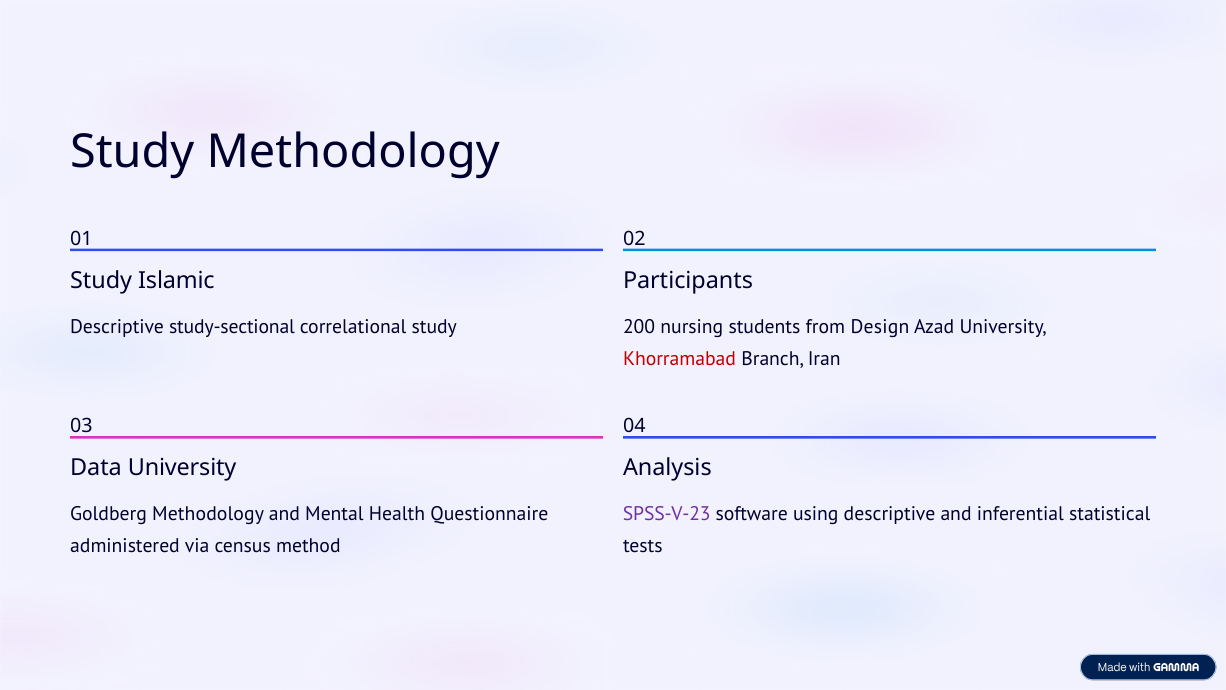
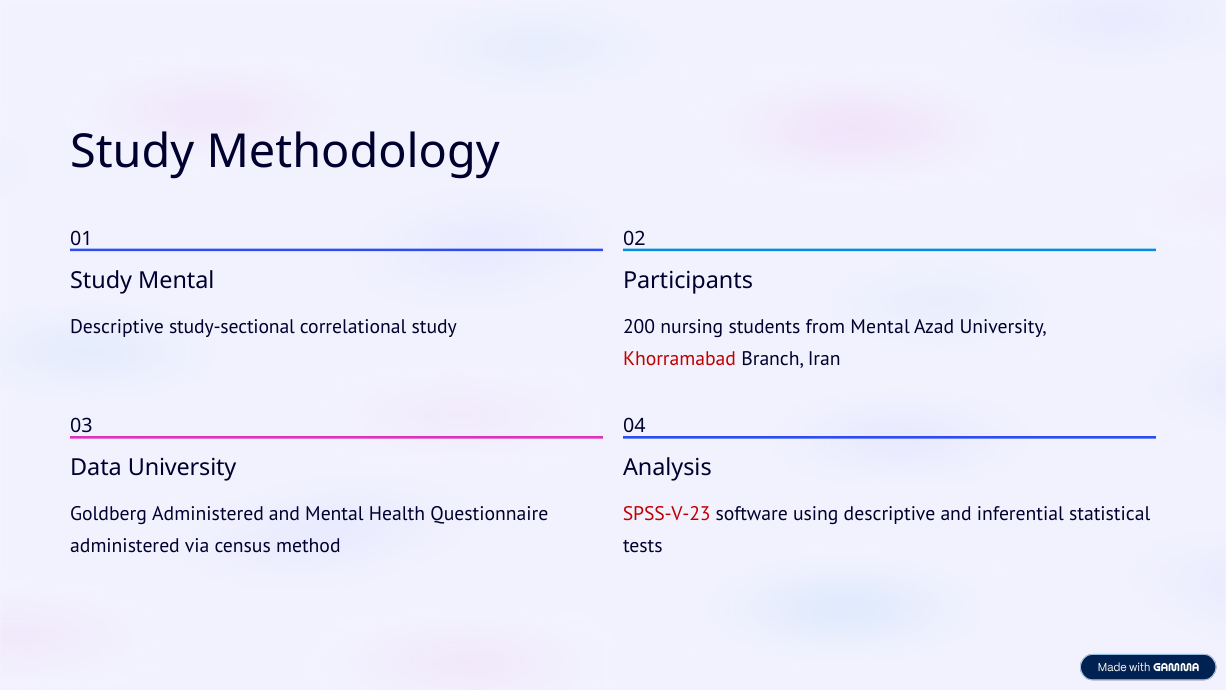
Study Islamic: Islamic -> Mental (176, 280)
from Design: Design -> Mental (880, 327)
Goldberg Methodology: Methodology -> Administered (208, 514)
SPSS-V-23 colour: purple -> red (667, 514)
